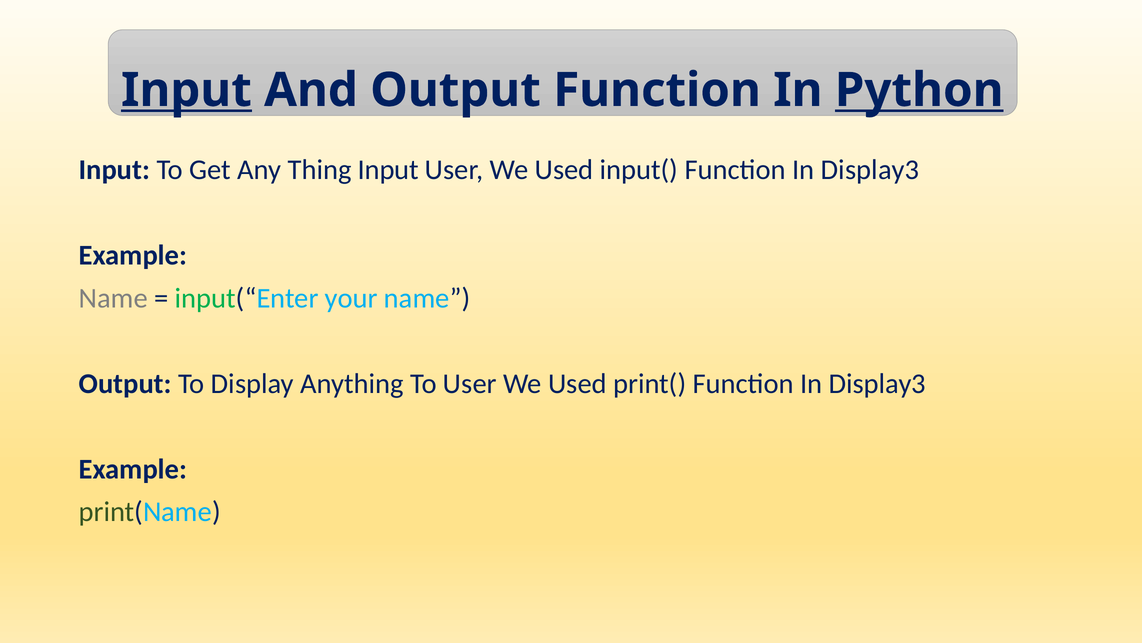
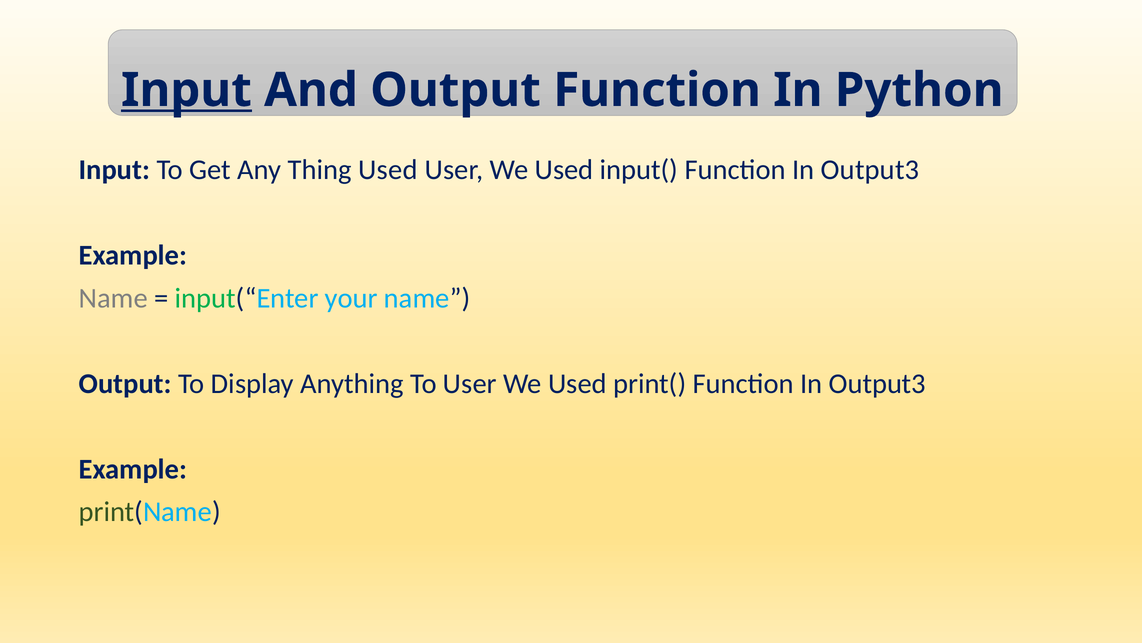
Python underline: present -> none (919, 90)
Thing Input: Input -> Used (388, 170)
input( Function In Display3: Display3 -> Output3 (870, 170)
print( Function In Display3: Display3 -> Output3 (877, 383)
